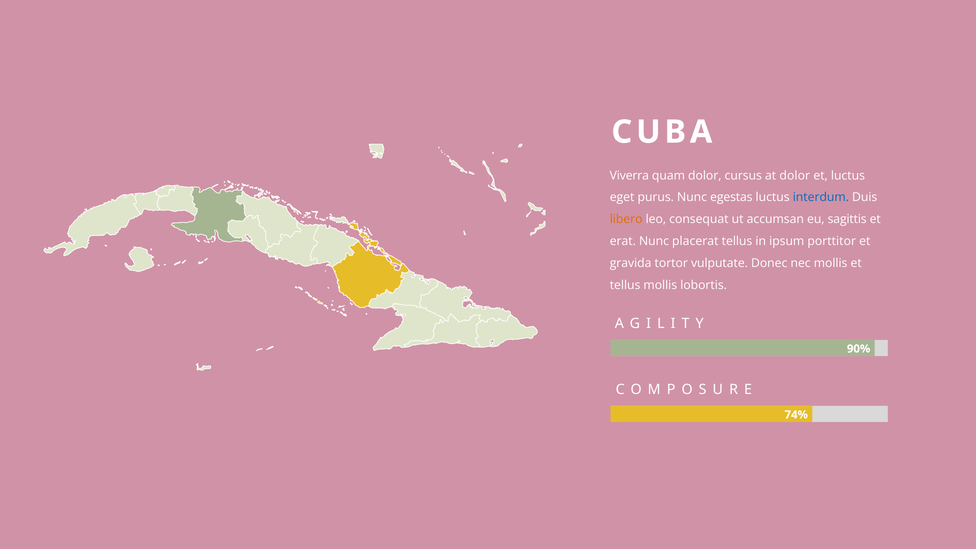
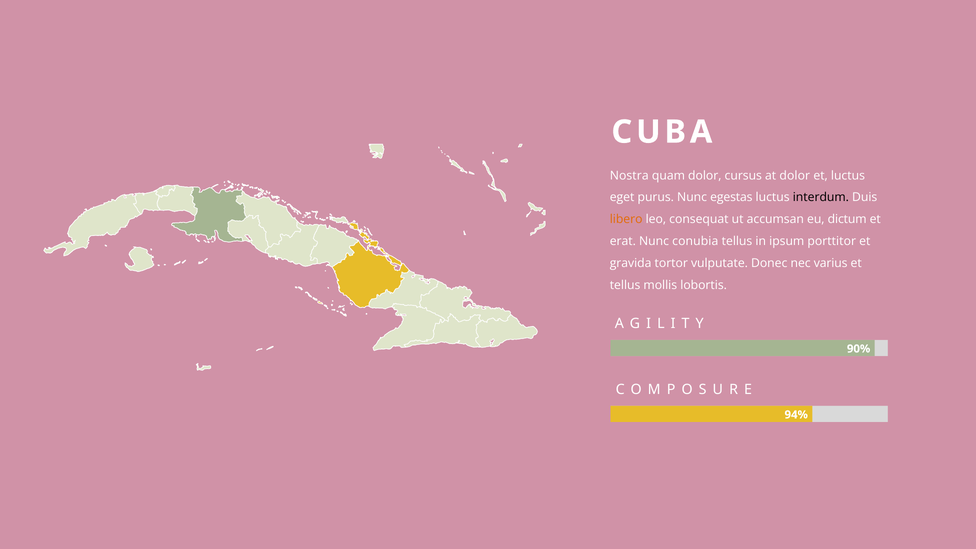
Viverra: Viverra -> Nostra (629, 176)
interdum colour: blue -> black (821, 197)
sagittis: sagittis -> dictum (847, 219)
placerat: placerat -> conubia (695, 241)
nec mollis: mollis -> varius (831, 263)
74%: 74% -> 94% (796, 415)
